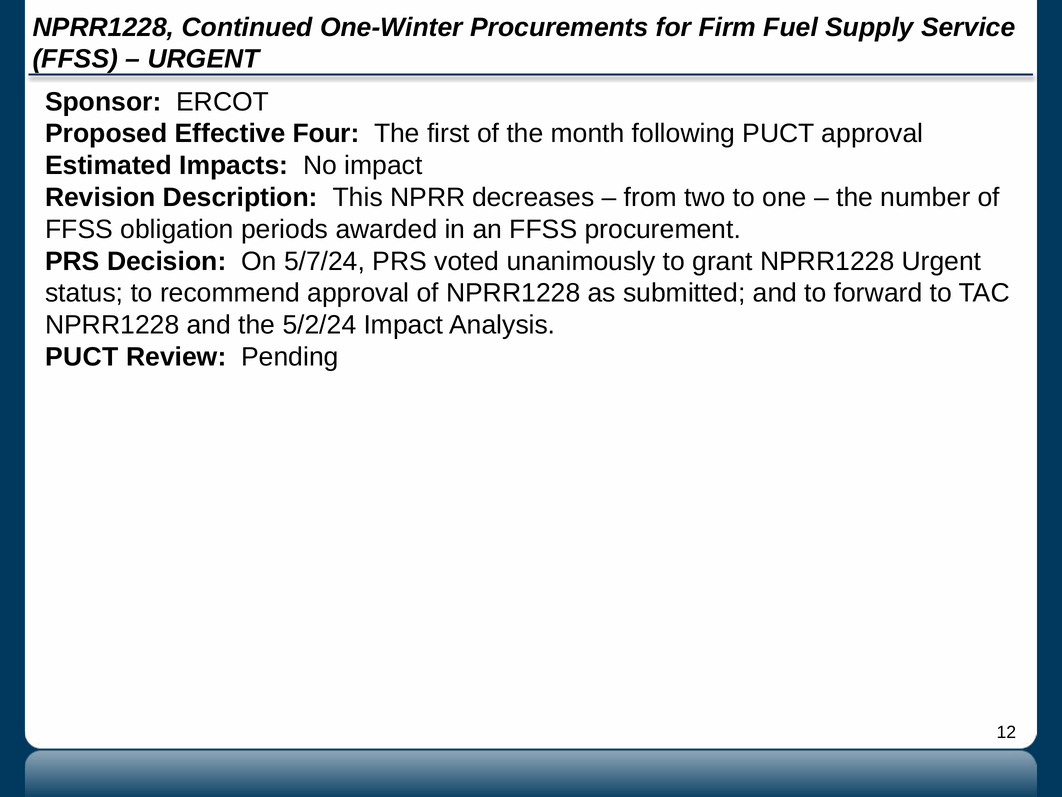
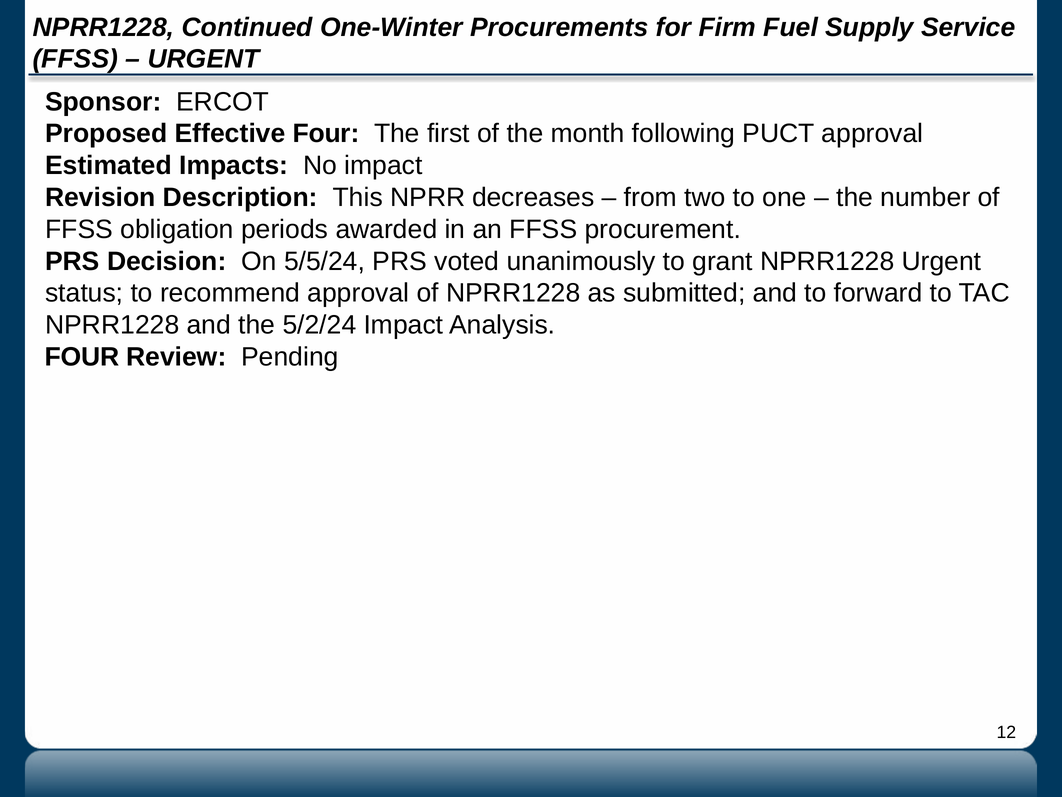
5/7/24: 5/7/24 -> 5/5/24 (325, 261)
PUCT: PUCT -> FOUR (82, 357)
